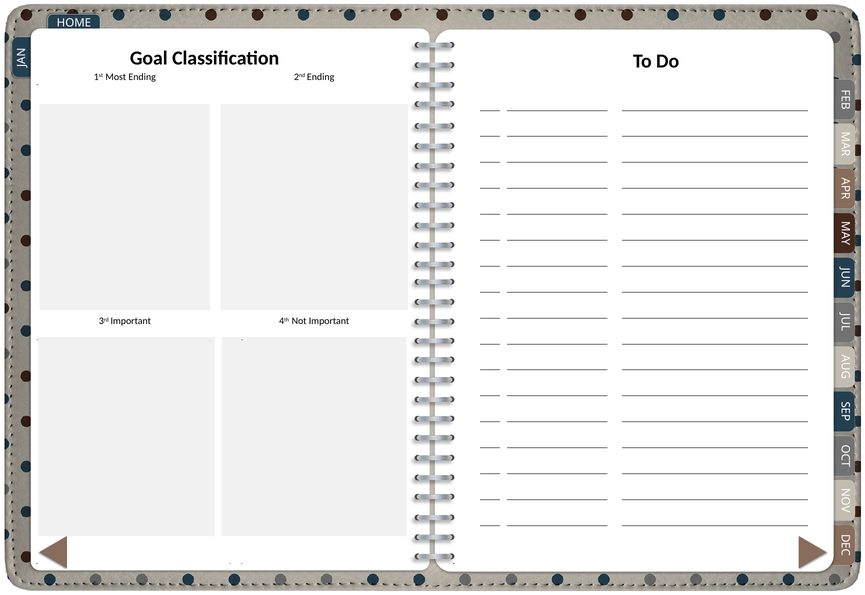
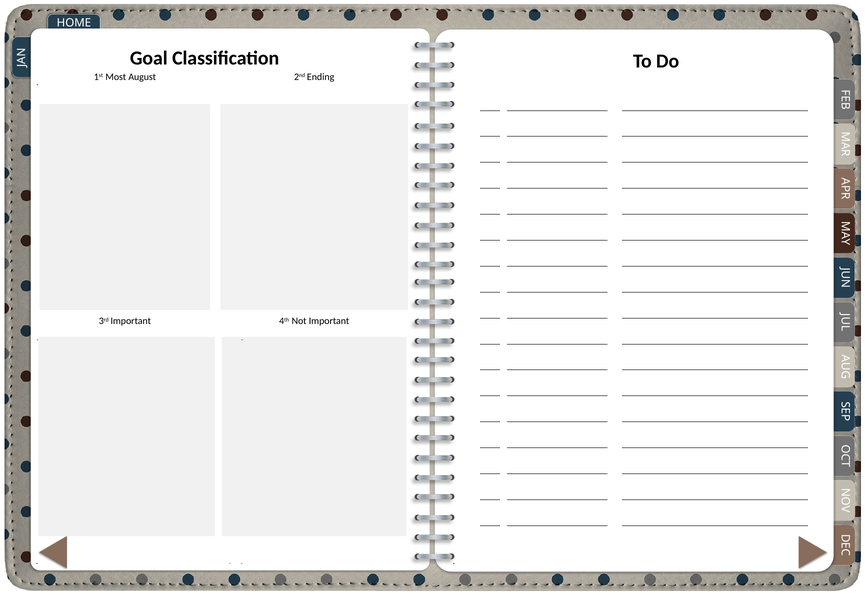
Most Ending: Ending -> August (142, 77)
